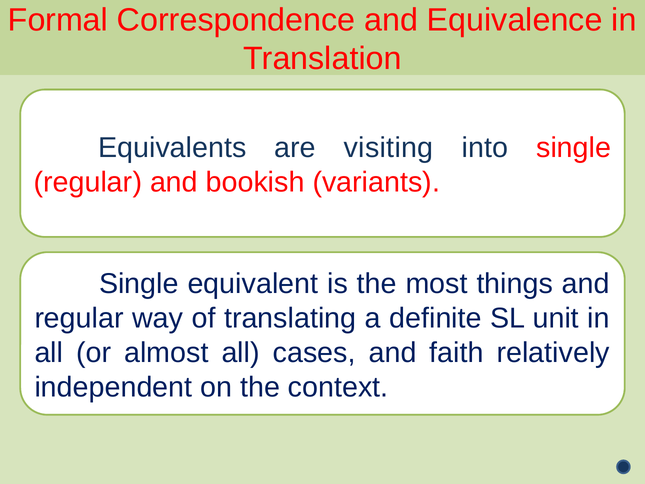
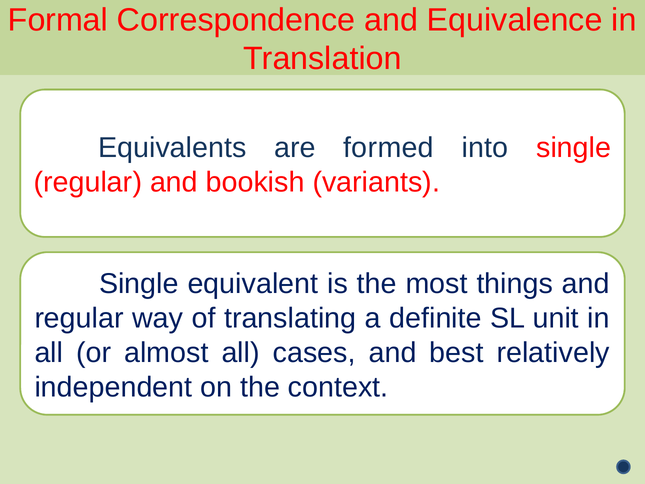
visiting: visiting -> formed (389, 148)
faith: faith -> best (457, 353)
